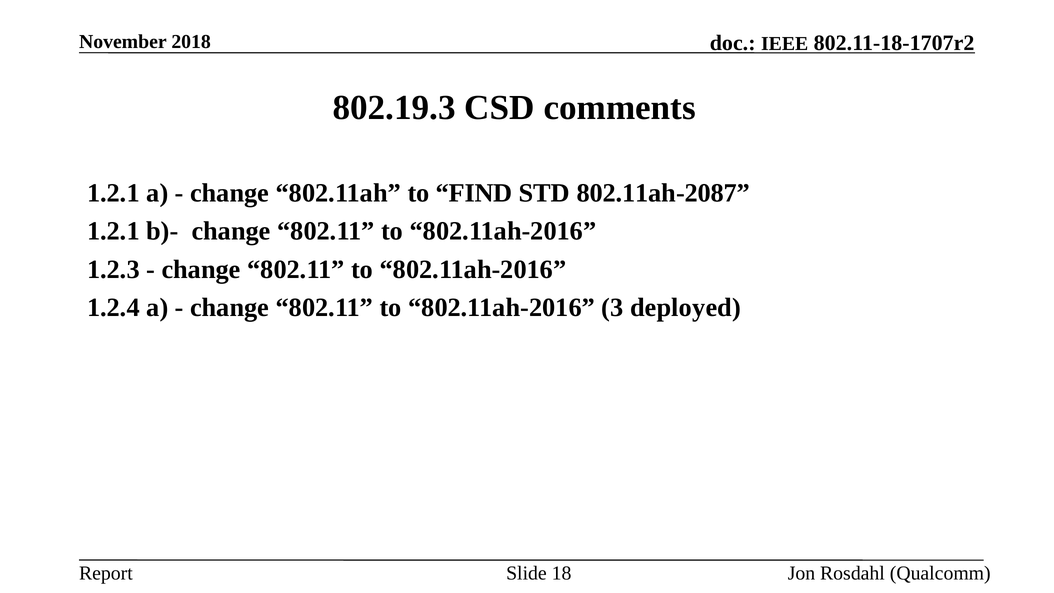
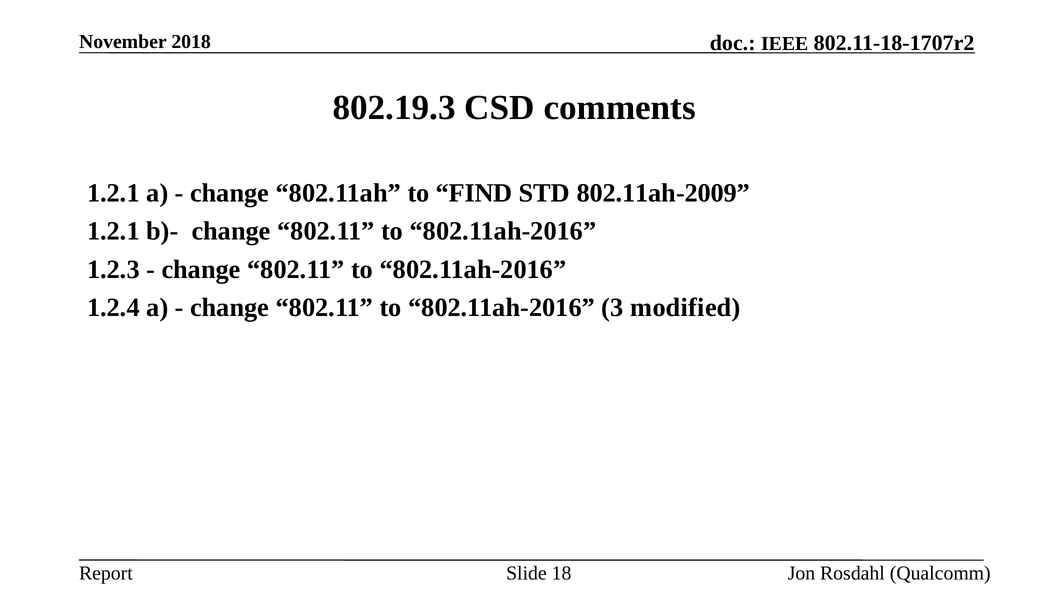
802.11ah-2087: 802.11ah-2087 -> 802.11ah-2009 (663, 193)
deployed: deployed -> modified (685, 308)
